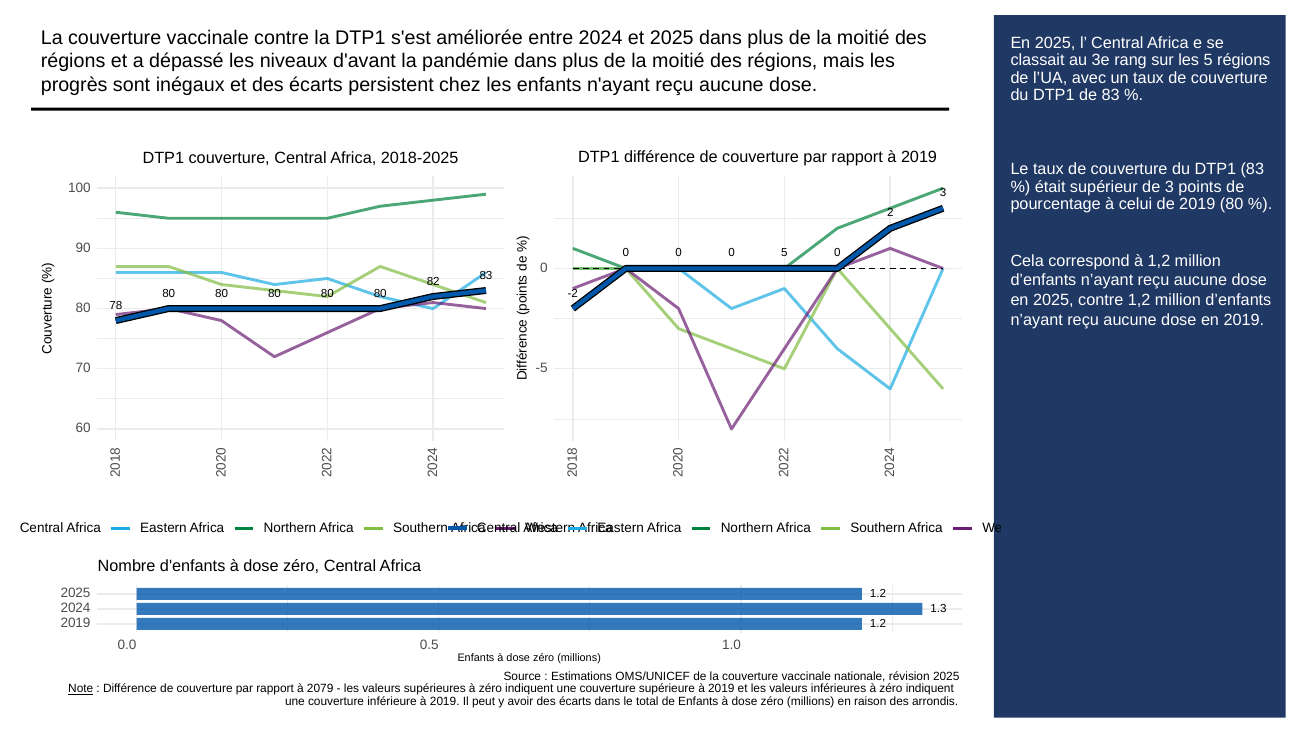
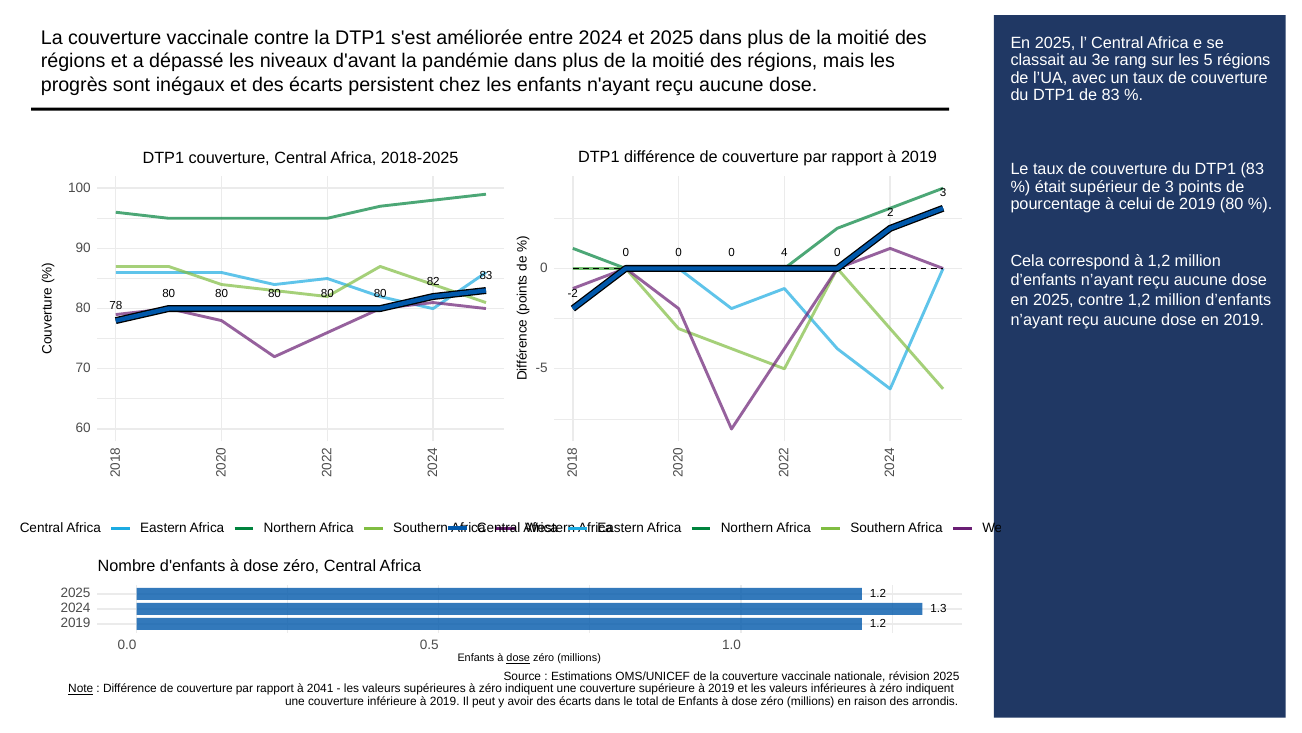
0 5: 5 -> 4 (784, 253)
dose underline: none -> present (518, 658)
2079: 2079 -> 2041 (320, 688)
